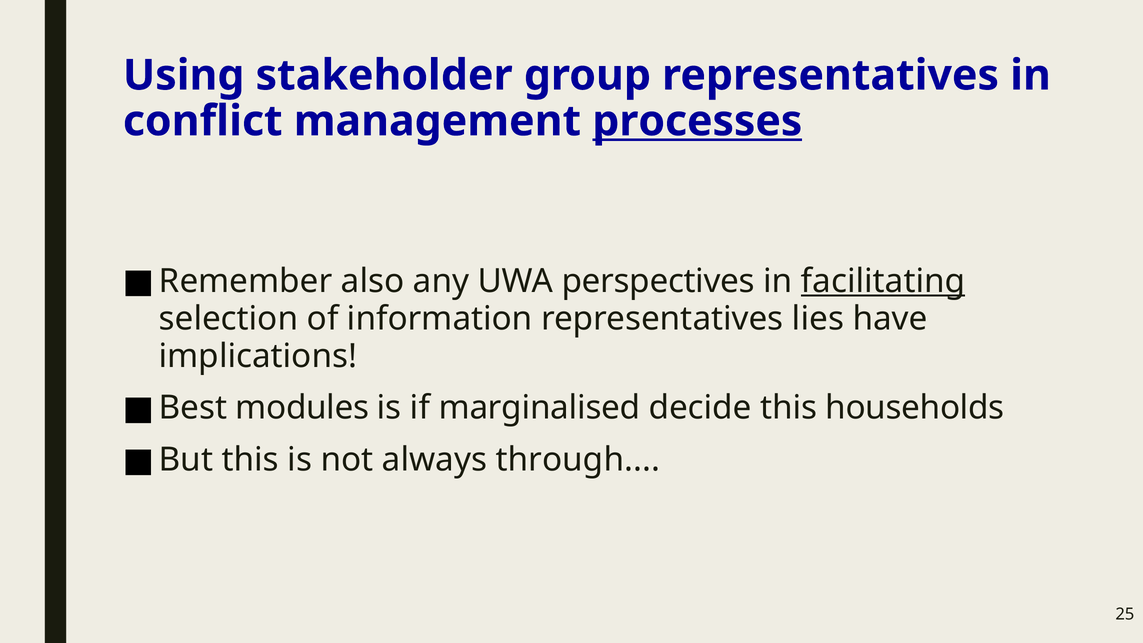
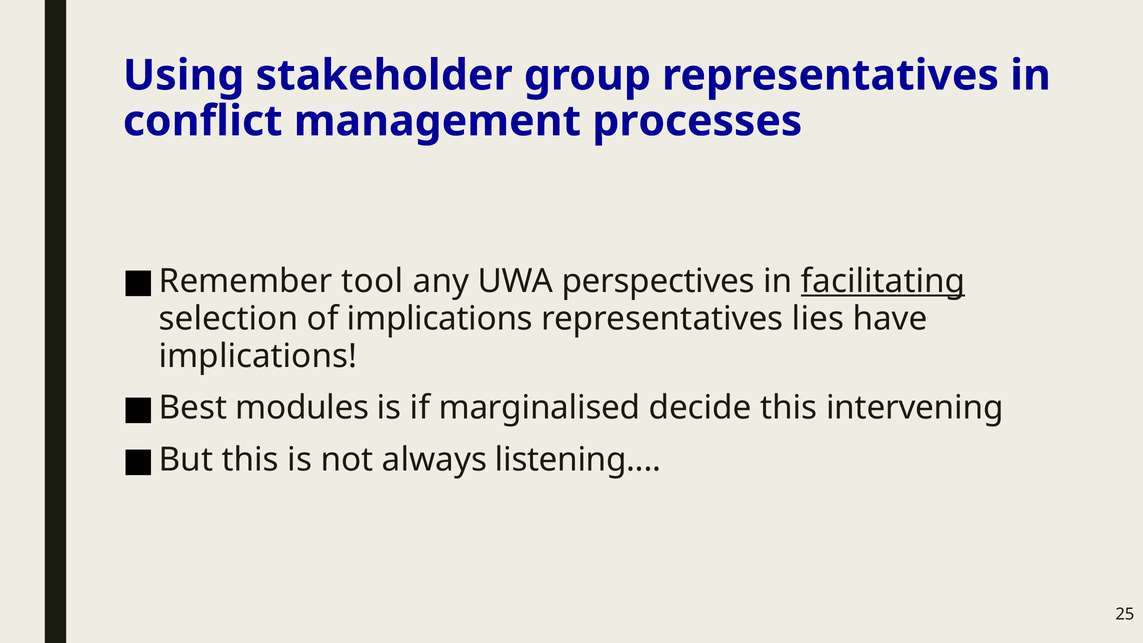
processes underline: present -> none (697, 121)
also: also -> tool (372, 281)
of information: information -> implications (440, 319)
households: households -> intervening (915, 408)
through: through -> listening (578, 460)
